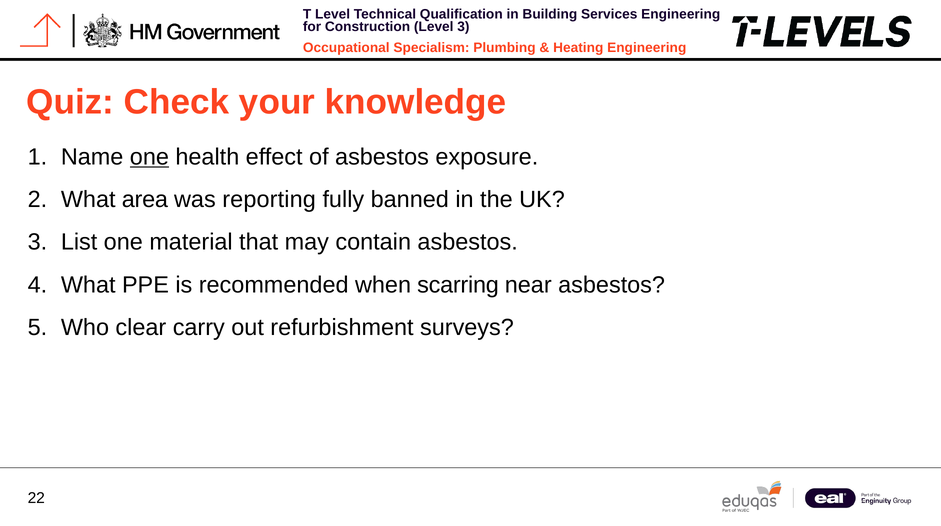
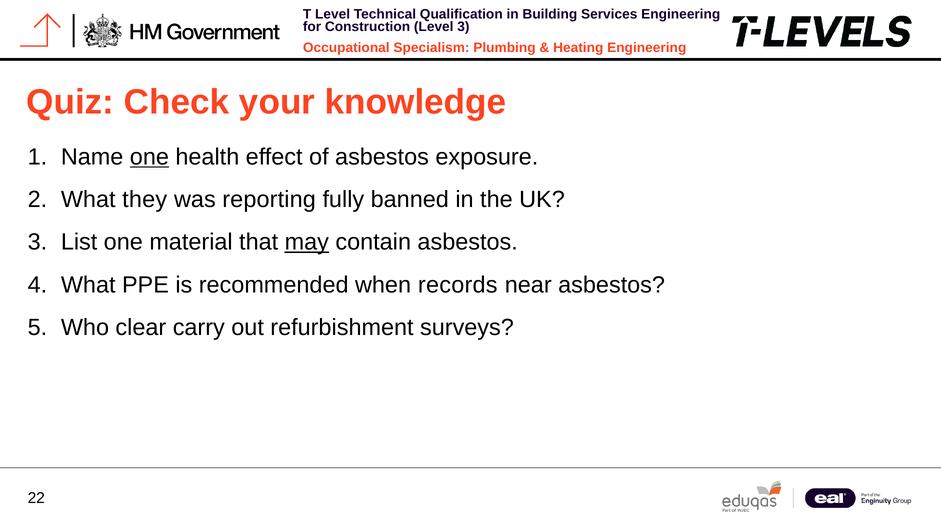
area: area -> they (145, 200)
may underline: none -> present (307, 242)
scarring: scarring -> records (458, 285)
